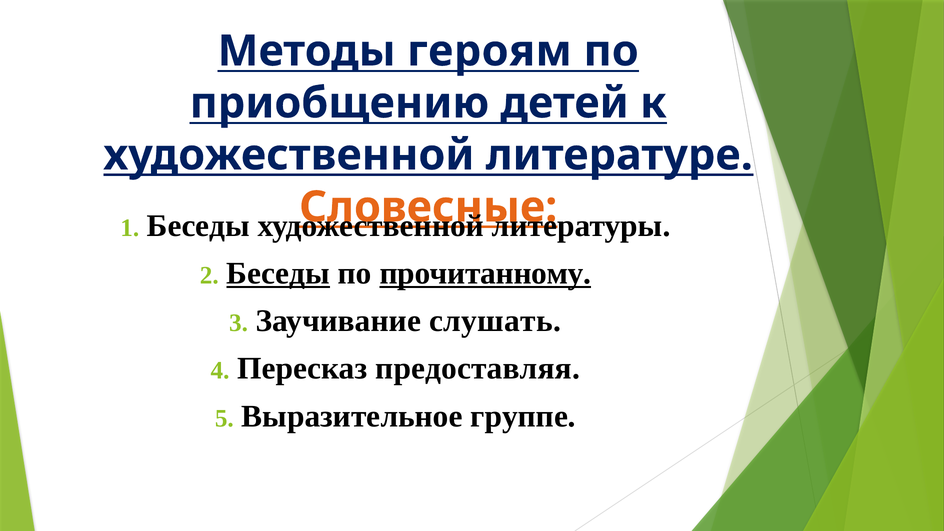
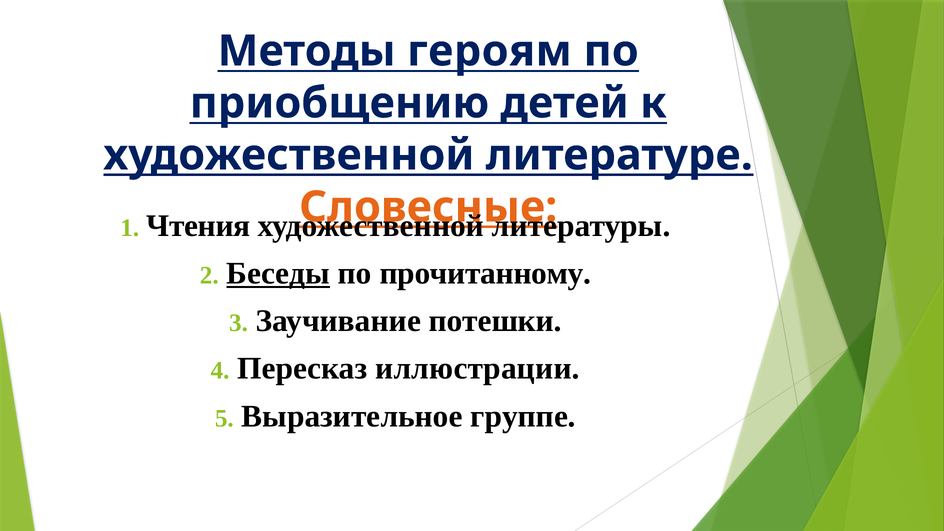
Беседы: Беседы -> Чтения (198, 226)
прочитанному underline: present -> none (485, 273)
слушать: слушать -> потешки (495, 321)
предоставляя: предоставляя -> иллюстрации (478, 369)
